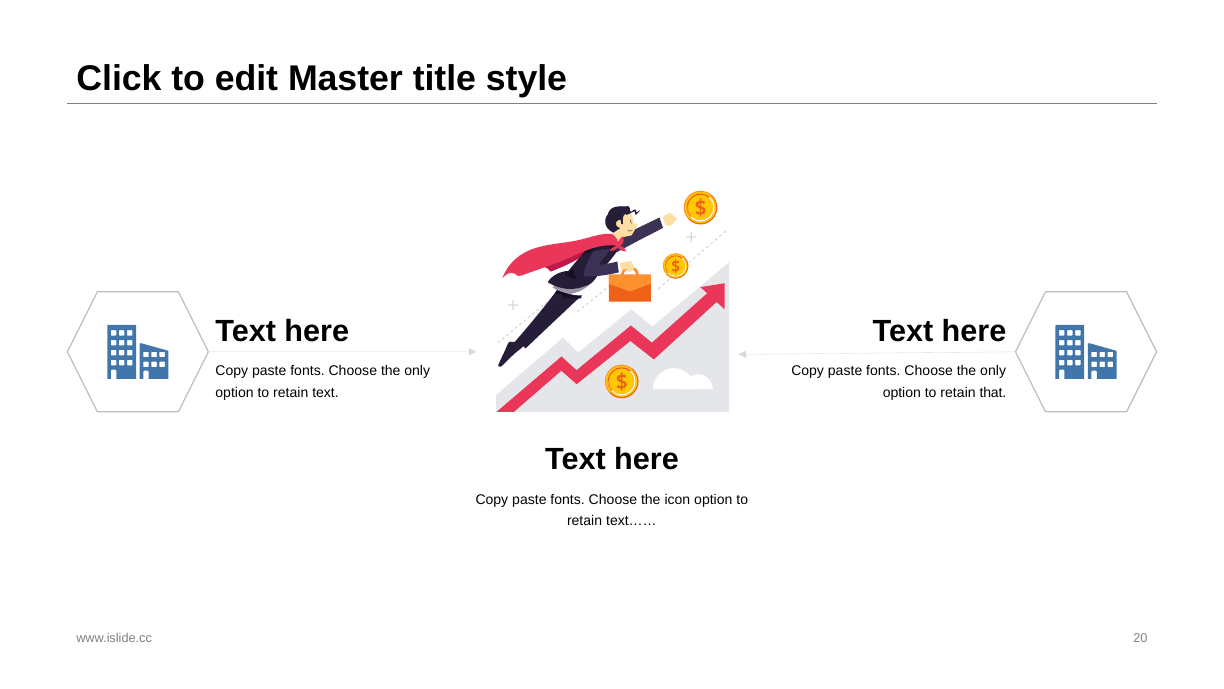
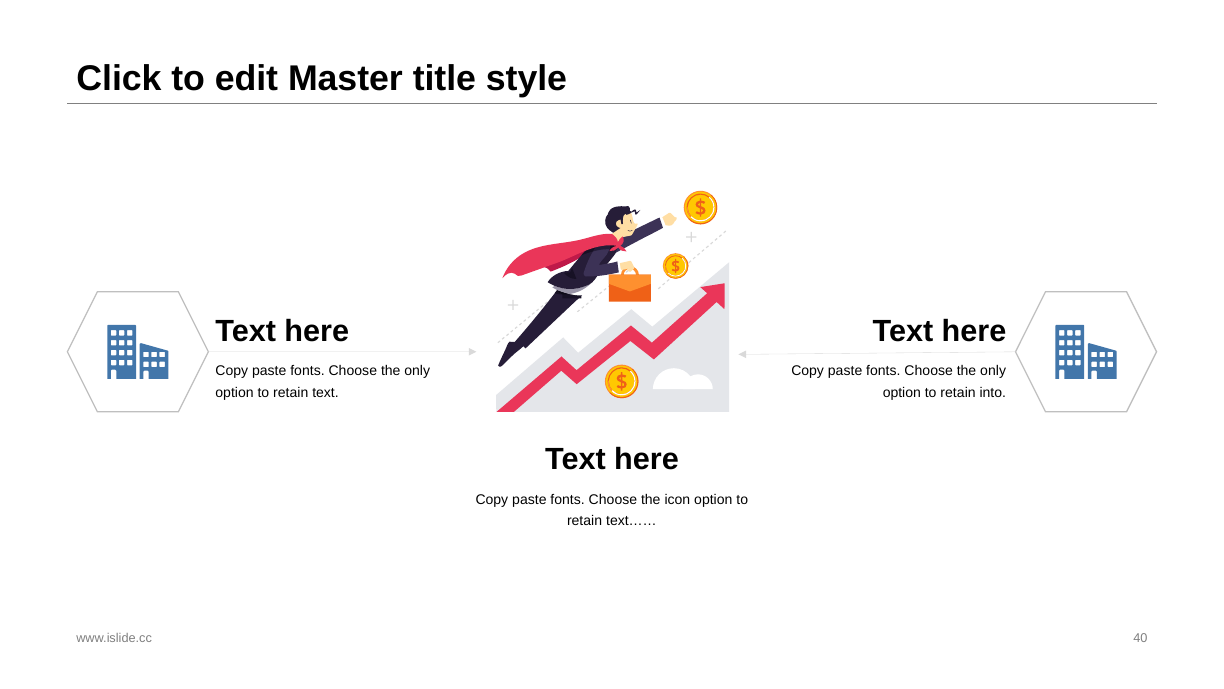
that: that -> into (993, 393)
20: 20 -> 40 (1140, 638)
